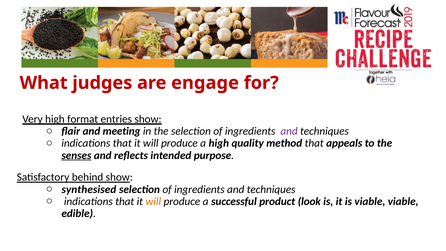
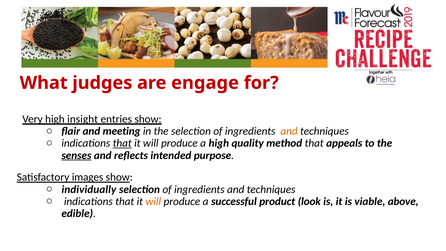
format: format -> insight (83, 119)
and colour: purple -> orange (289, 131)
that underline: none -> present (122, 143)
behind: behind -> images (88, 177)
synthesised: synthesised -> individually (89, 189)
viable viable: viable -> above (403, 201)
